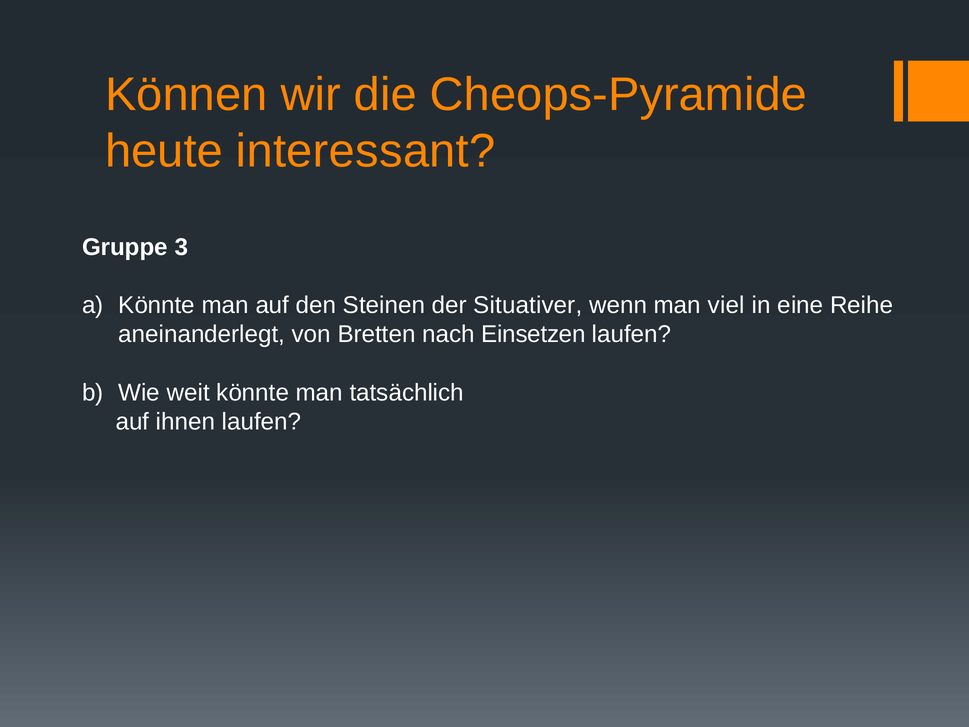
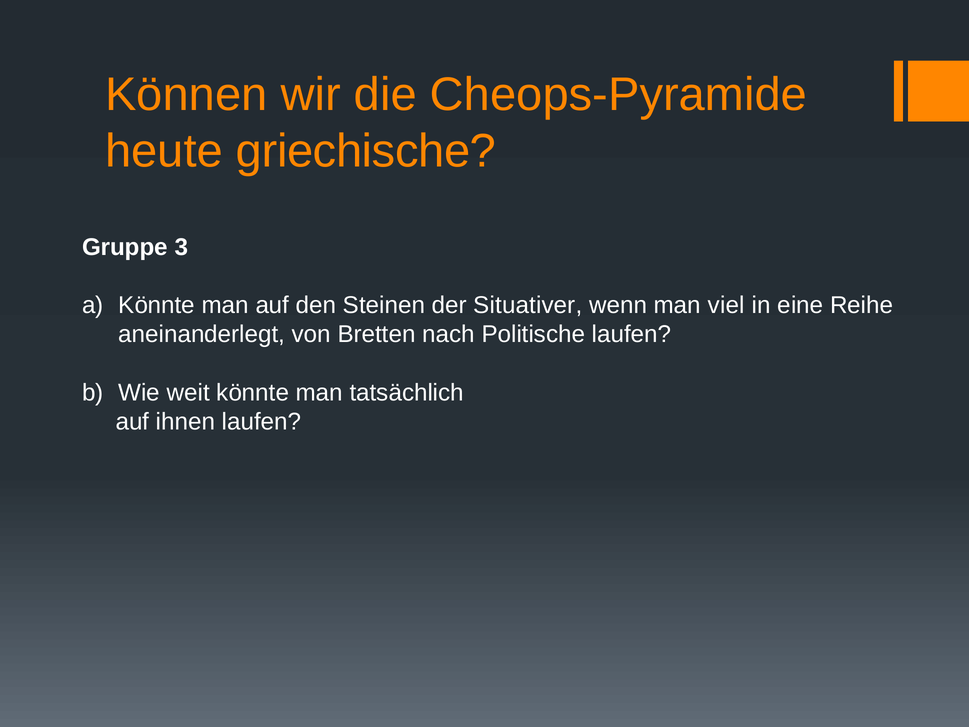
interessant: interessant -> griechische (366, 151)
Einsetzen: Einsetzen -> Politische (533, 334)
